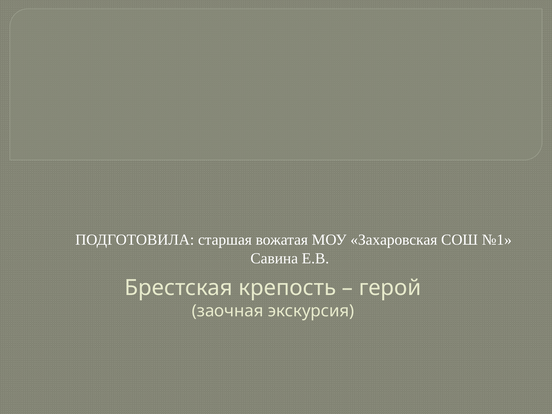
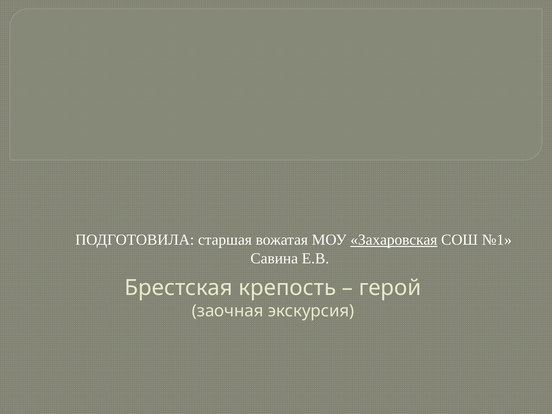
Захаровская underline: none -> present (394, 240)
